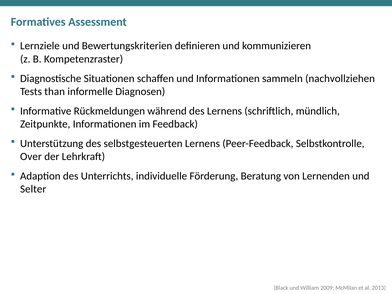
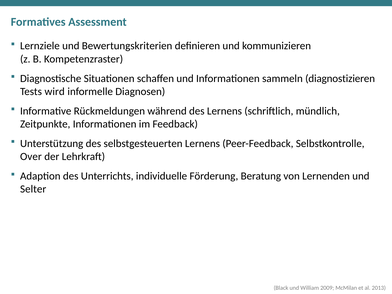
nachvollziehen: nachvollziehen -> diagnostizieren (340, 78)
than: than -> wird (55, 92)
